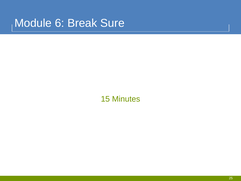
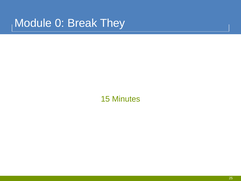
6: 6 -> 0 (60, 23)
Sure: Sure -> They (113, 23)
